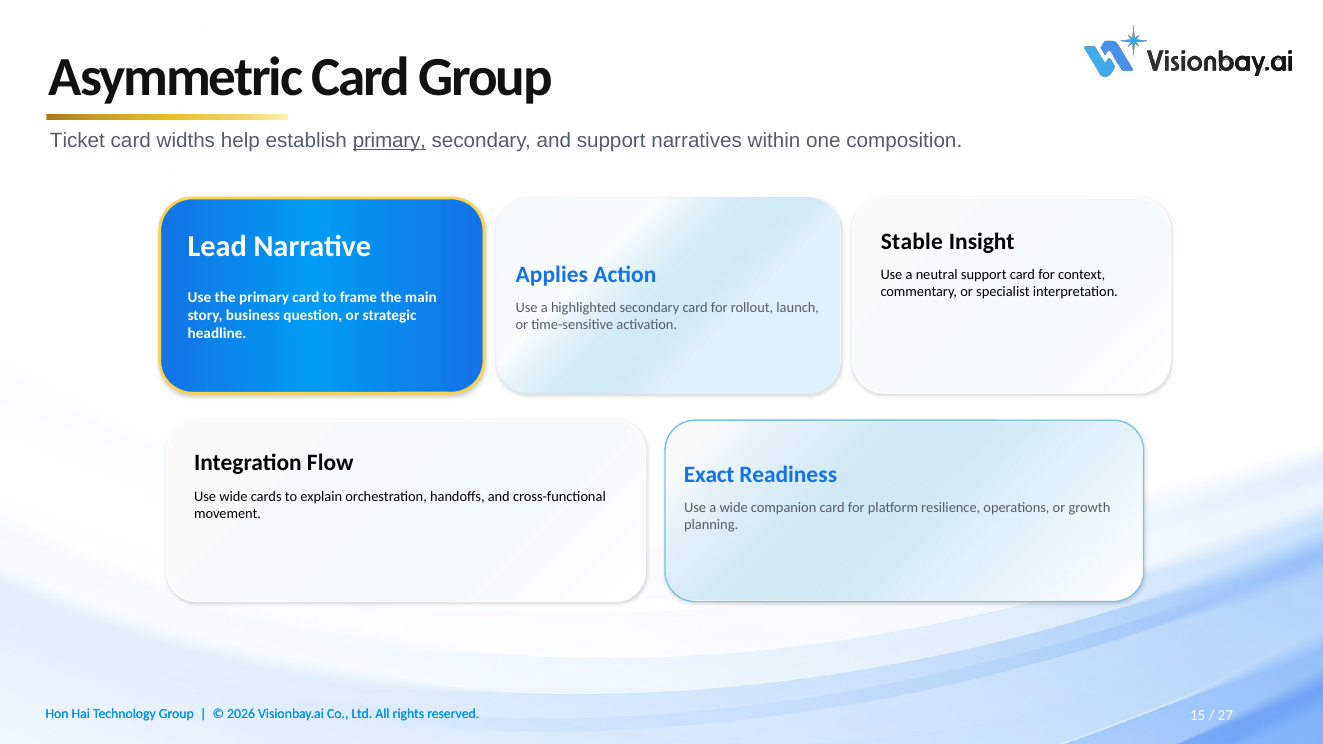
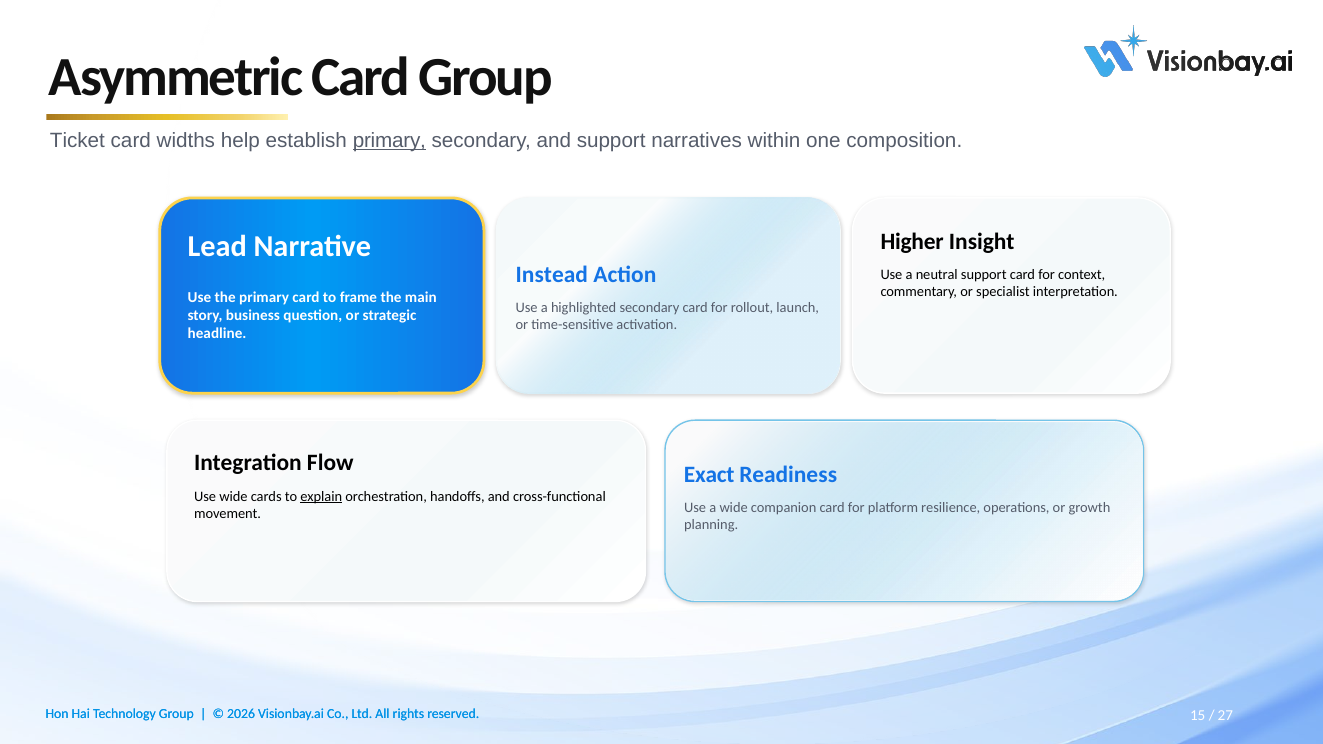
Stable: Stable -> Higher (912, 242)
Applies: Applies -> Instead (552, 274)
explain underline: none -> present (321, 496)
